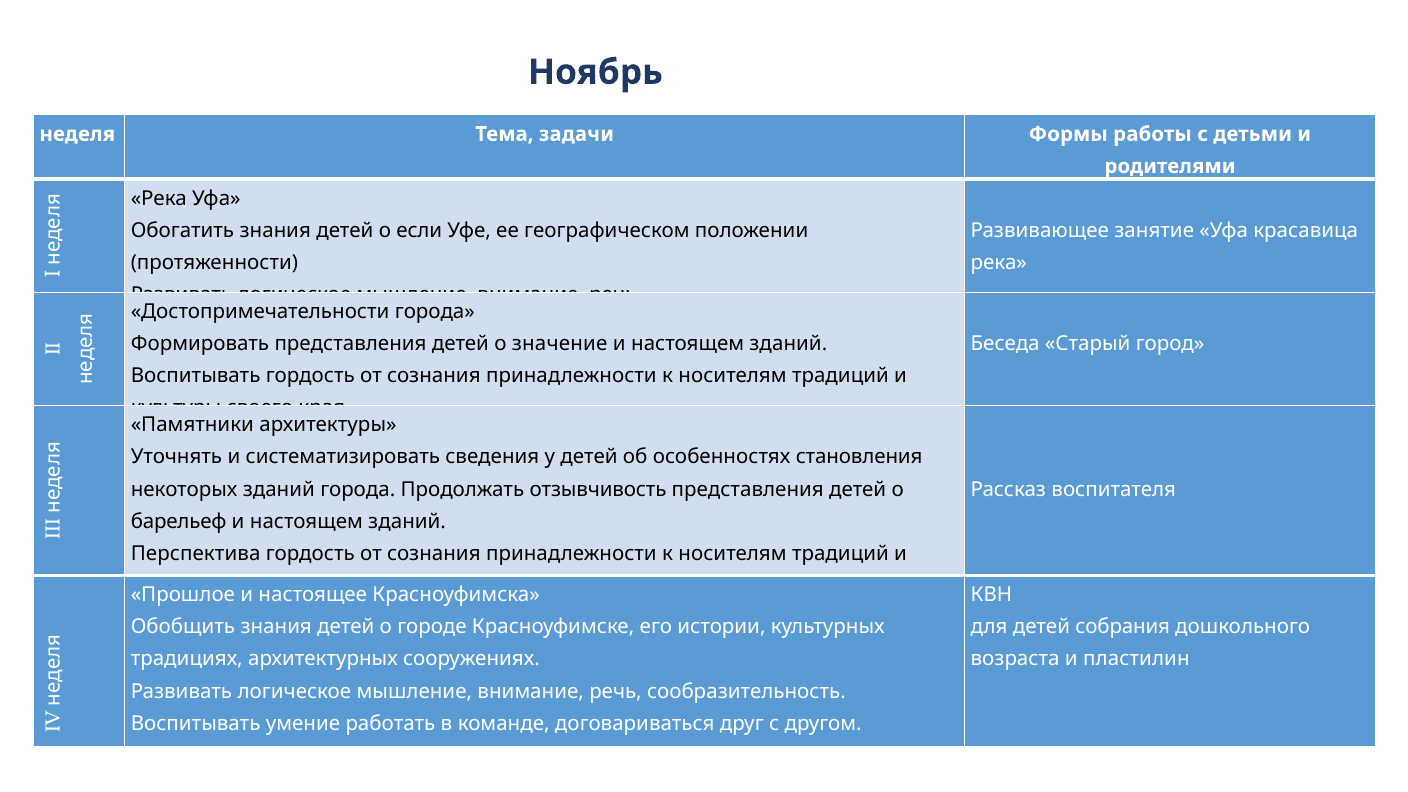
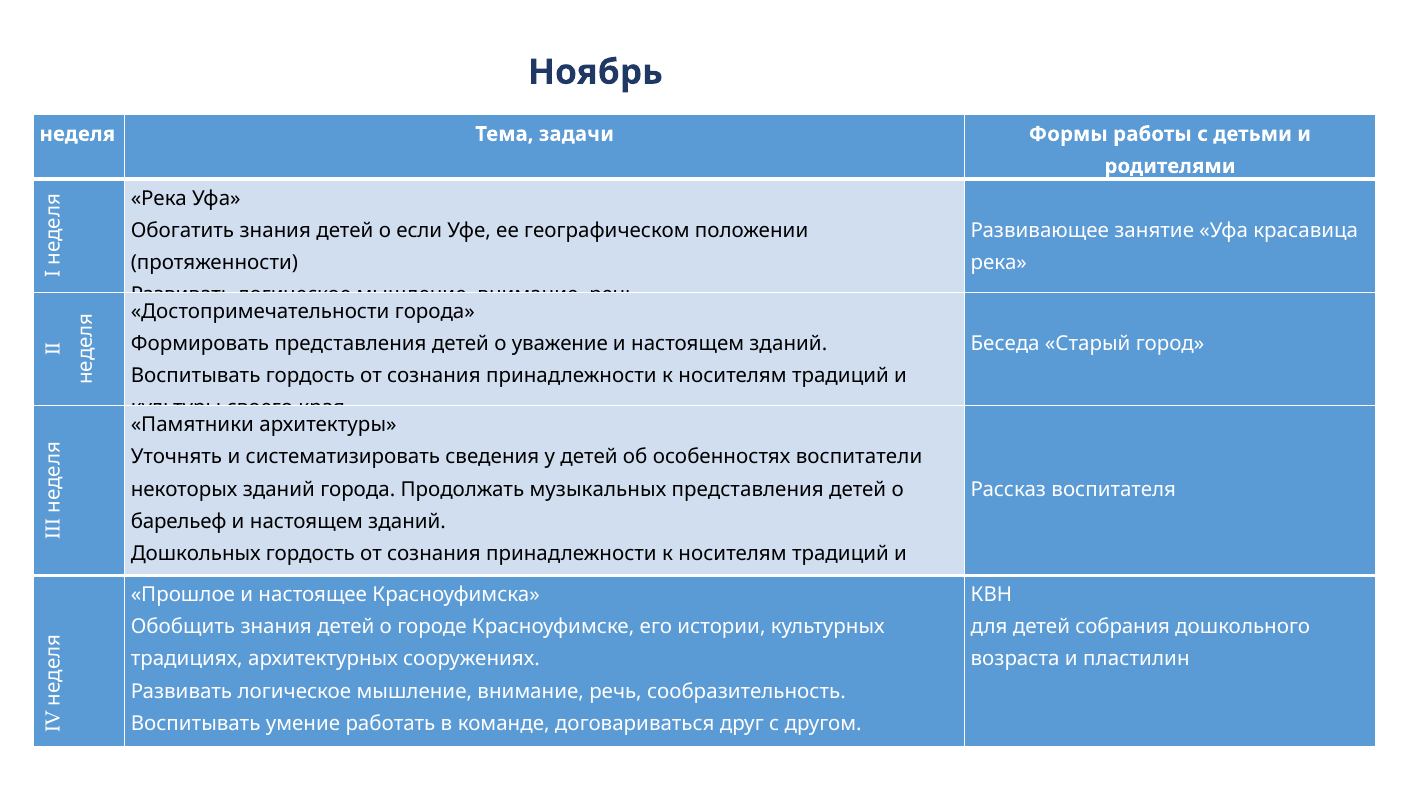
значение: значение -> уважение (560, 344)
становления: становления -> воспитатели (859, 457)
отзывчивость: отзывчивость -> музыкальных (598, 489)
Перспектива: Перспектива -> Дошкольных (196, 554)
